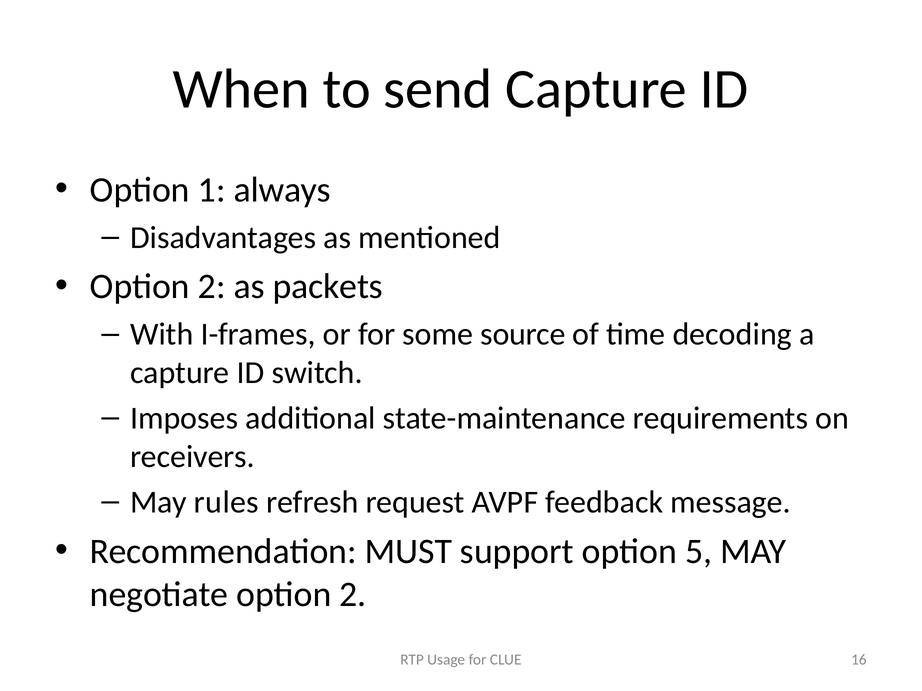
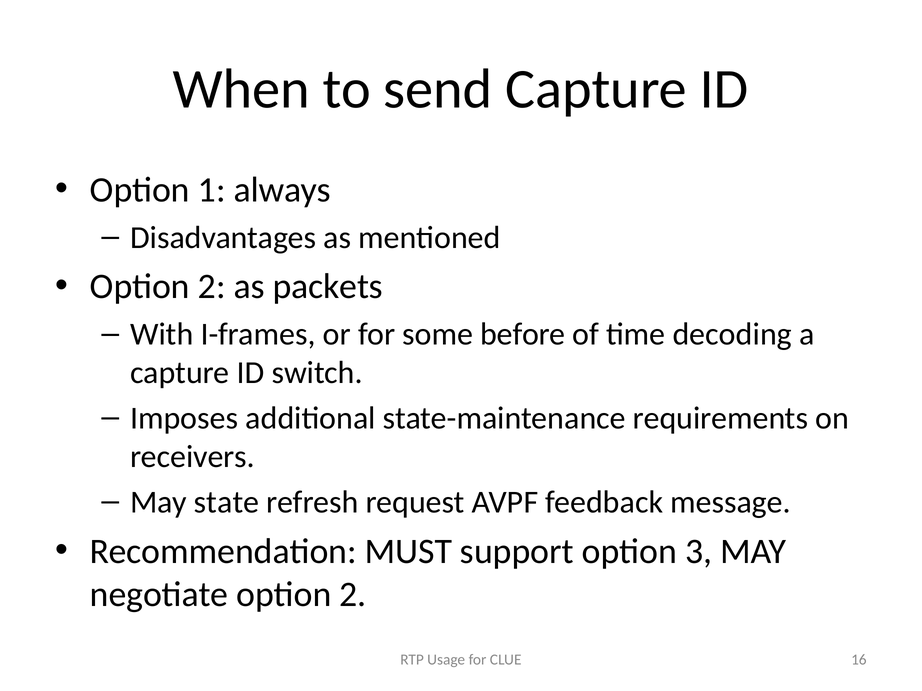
source: source -> before (523, 334)
rules: rules -> state (227, 502)
5: 5 -> 3 (699, 552)
